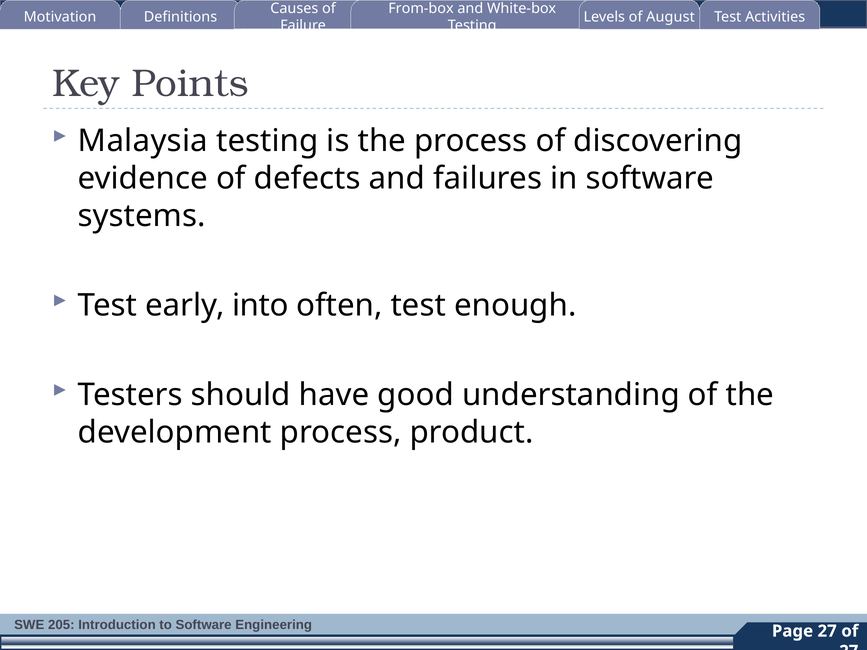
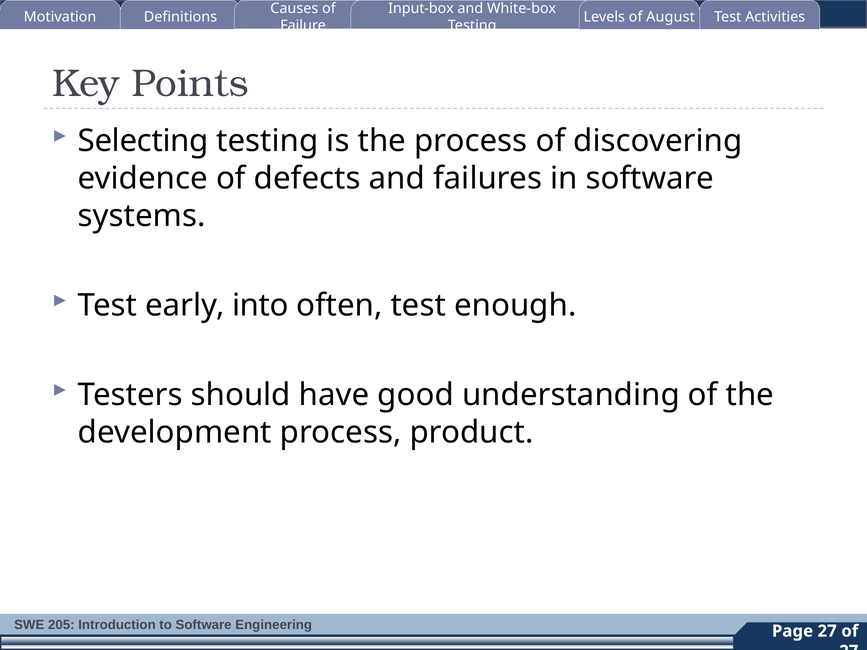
From-box: From-box -> Input-box (421, 8)
Malaysia: Malaysia -> Selecting (143, 141)
